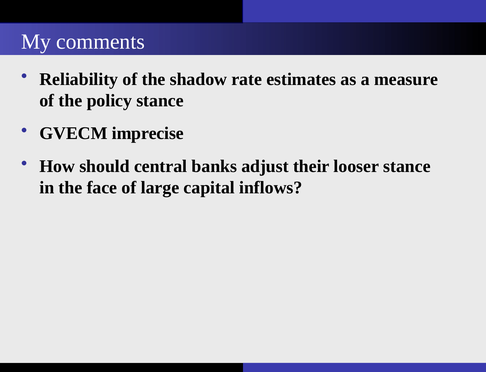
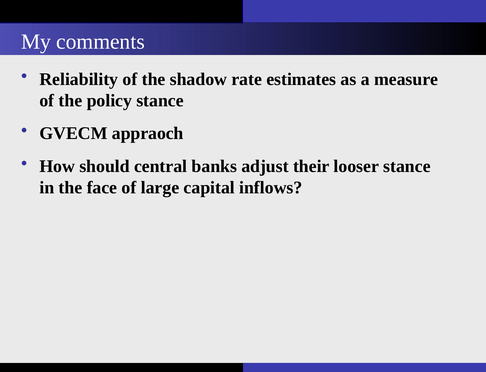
imprecise: imprecise -> appraoch (148, 133)
